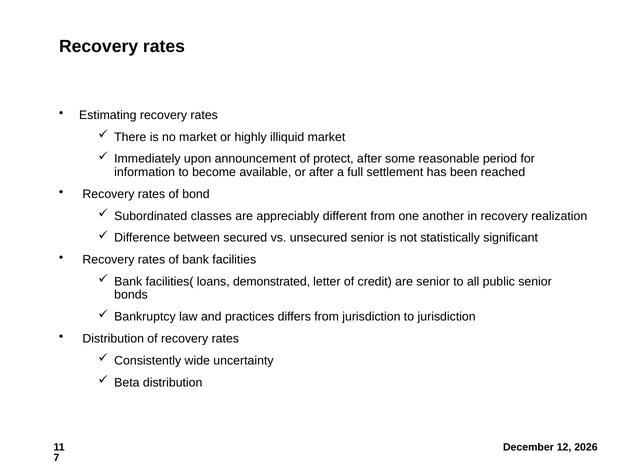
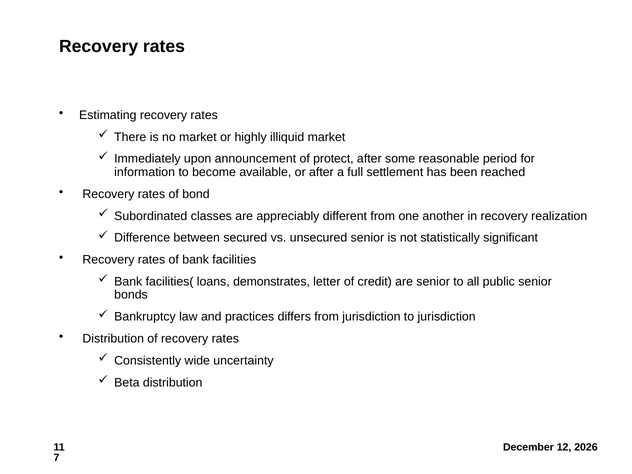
demonstrated: demonstrated -> demonstrates (272, 282)
